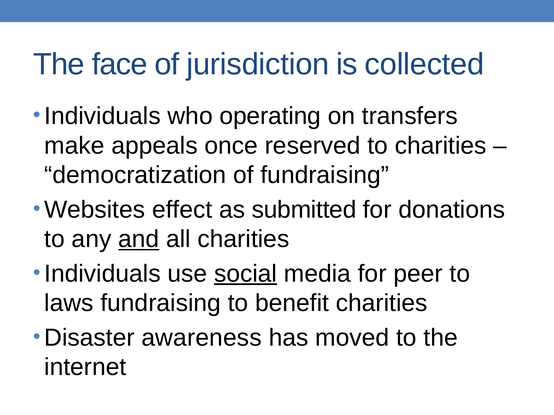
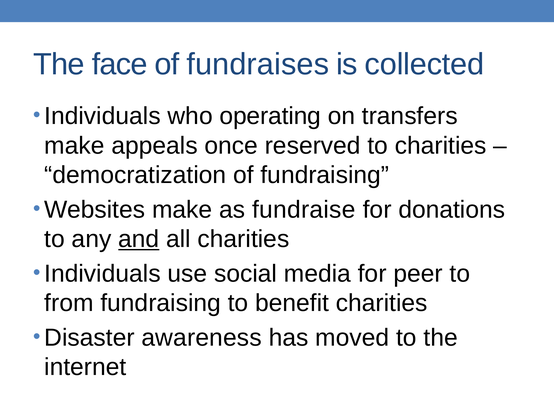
jurisdiction: jurisdiction -> fundraises (258, 64)
Websites effect: effect -> make (182, 210)
submitted: submitted -> fundraise (304, 210)
social underline: present -> none (246, 274)
laws: laws -> from (69, 304)
